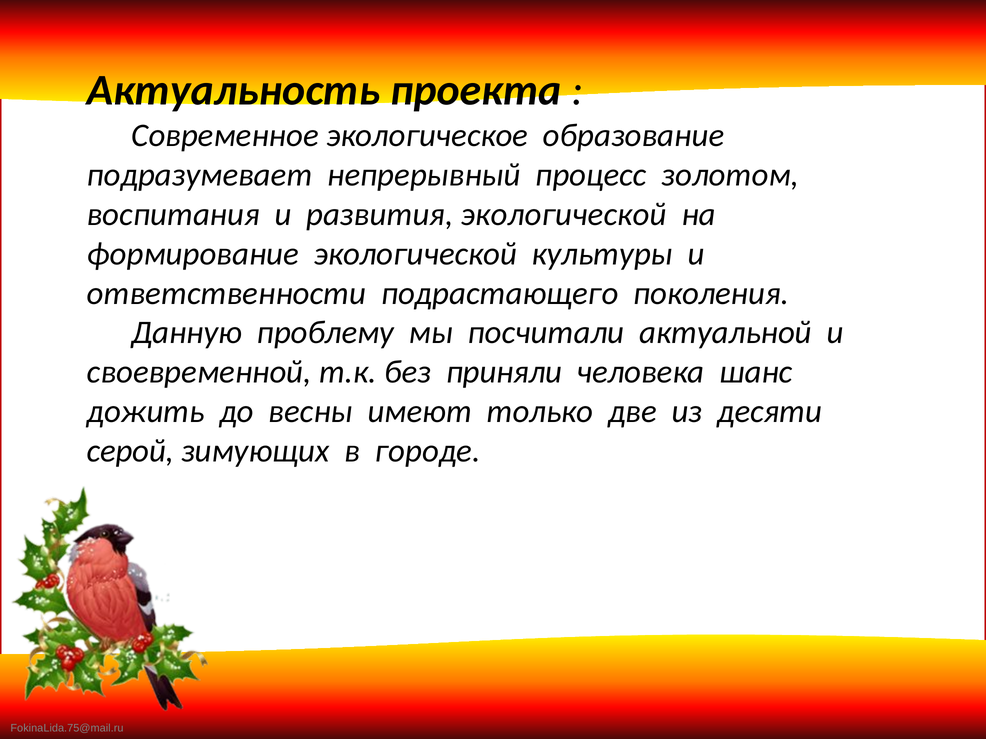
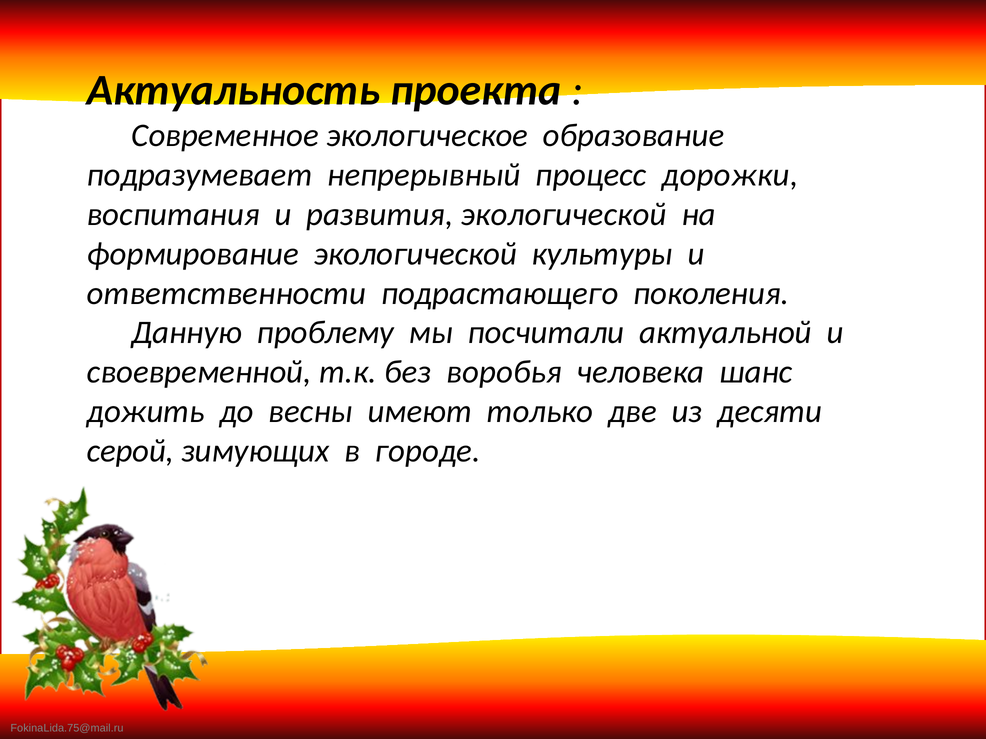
золотом: золотом -> дорожки (730, 175)
приняли: приняли -> воробья (504, 372)
